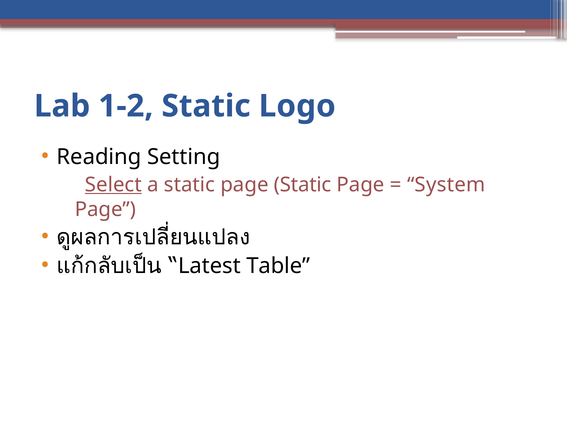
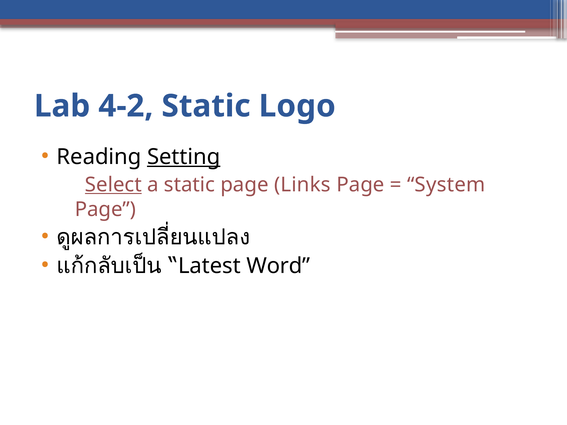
1-2: 1-2 -> 4-2 (126, 106)
Setting underline: none -> present (184, 157)
page Static: Static -> Links (302, 185)
Table: Table -> Word (278, 266)
